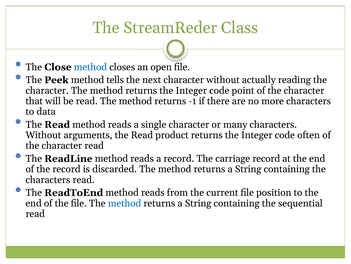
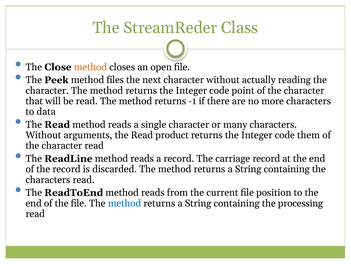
method colour: blue -> orange (90, 67)
tells: tells -> files (115, 80)
often: often -> them (309, 135)
sequential: sequential -> processing (300, 203)
